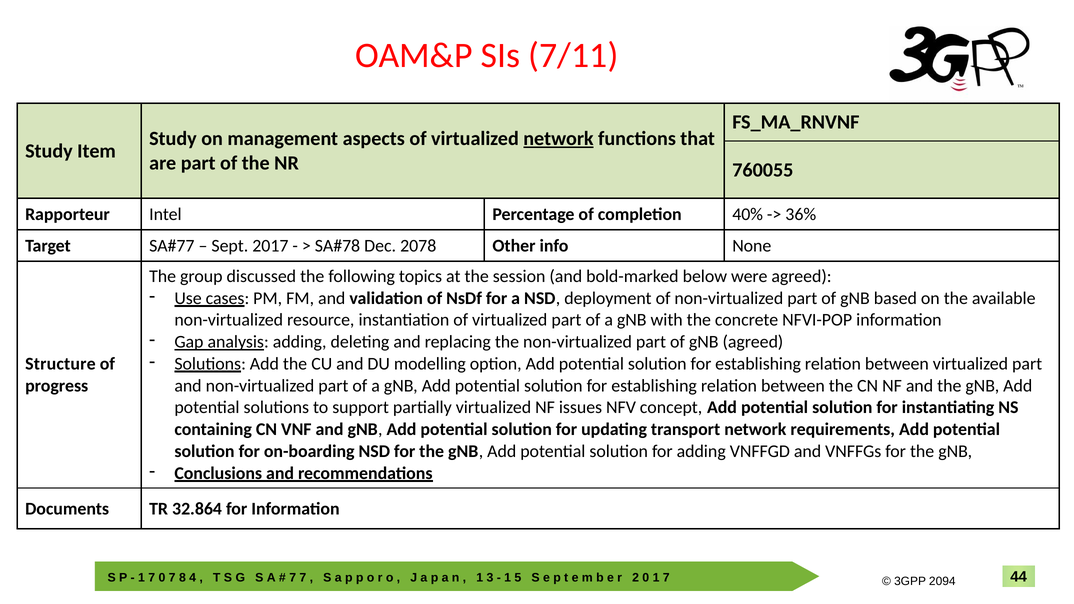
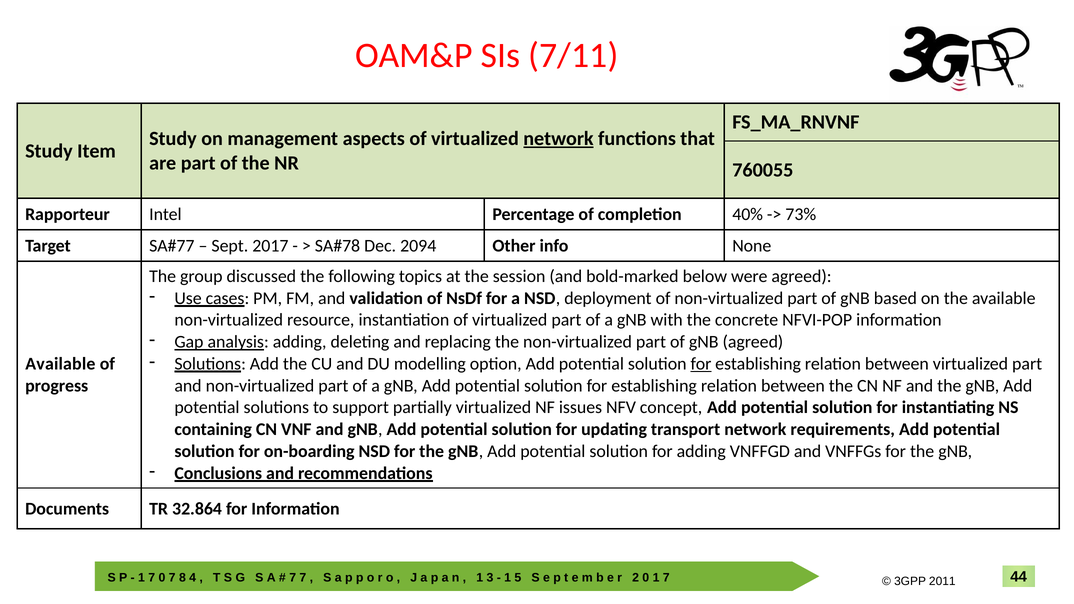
36%: 36% -> 73% (801, 214)
2078: 2078 -> 2094 (418, 246)
for underline: none -> present (701, 364)
Structure: Structure -> Available (60, 364)
2094: 2094 -> 2011 (942, 581)
